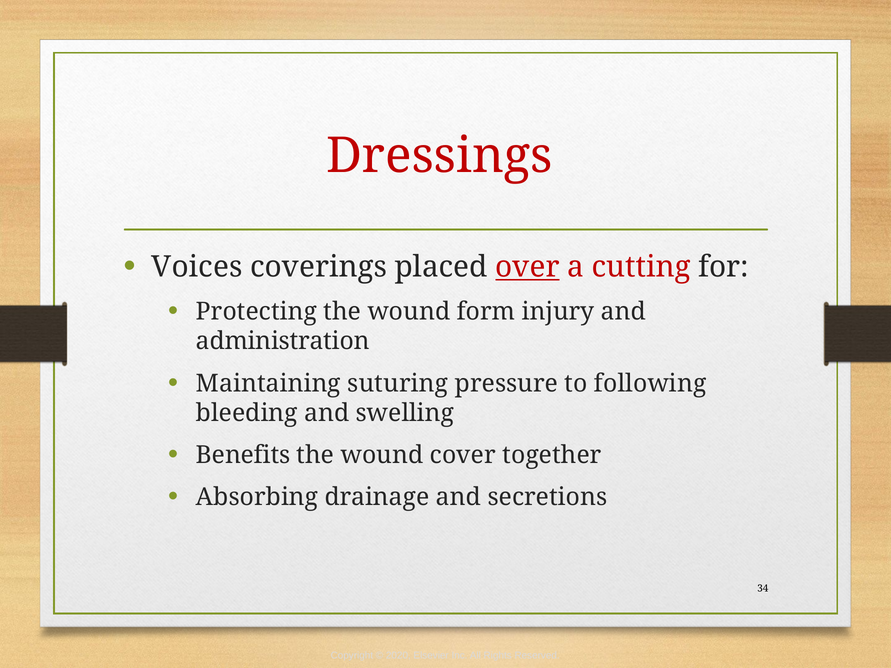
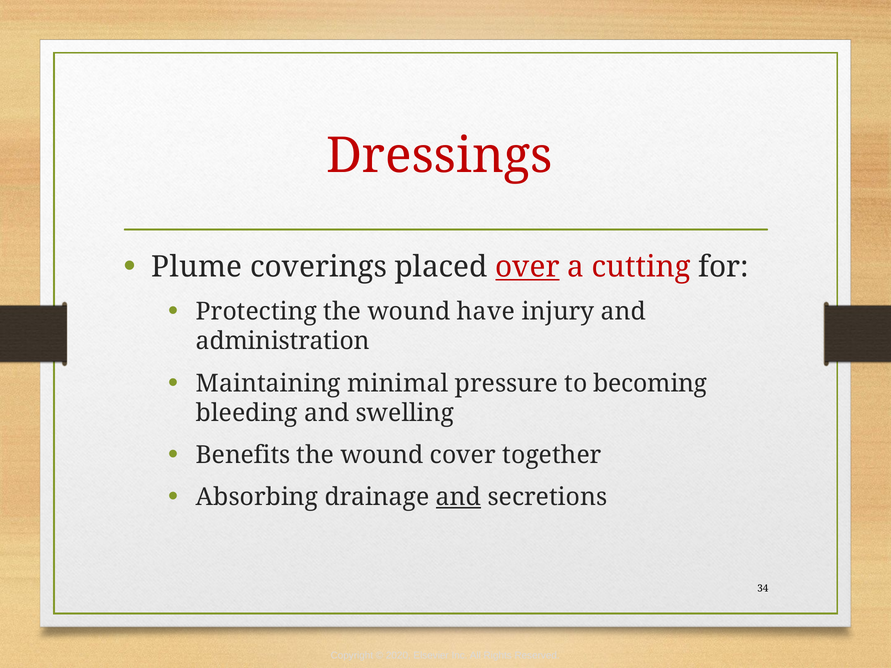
Voices: Voices -> Plume (197, 267)
form: form -> have (486, 312)
suturing: suturing -> minimal (398, 384)
following: following -> becoming (650, 384)
and underline: none -> present (459, 497)
